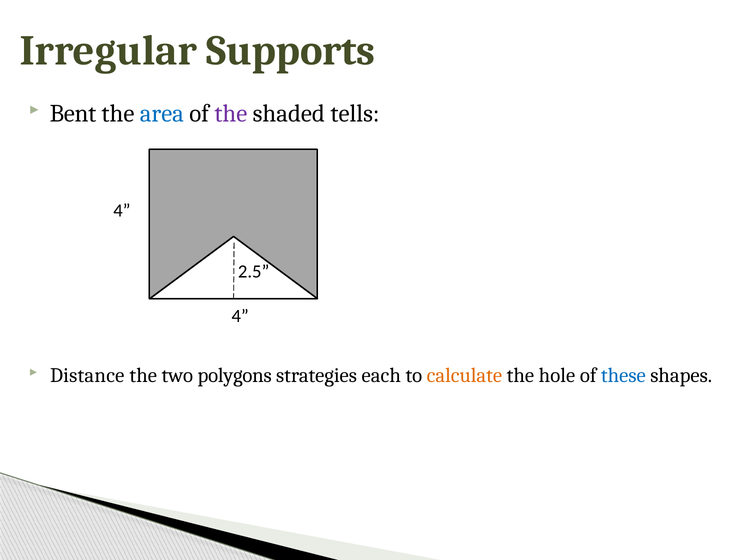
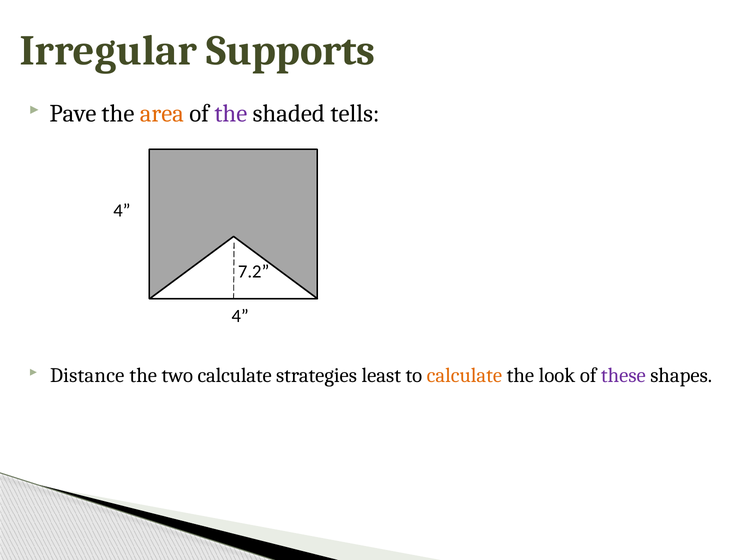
Bent: Bent -> Pave (73, 114)
area colour: blue -> orange (162, 114)
2.5: 2.5 -> 7.2 (254, 272)
two polygons: polygons -> calculate (235, 376)
each: each -> least (381, 376)
hole: hole -> look (557, 376)
these colour: blue -> purple (623, 376)
